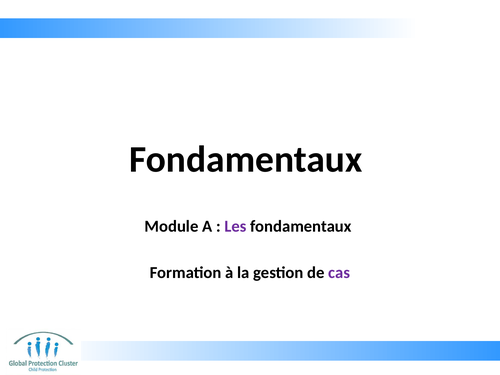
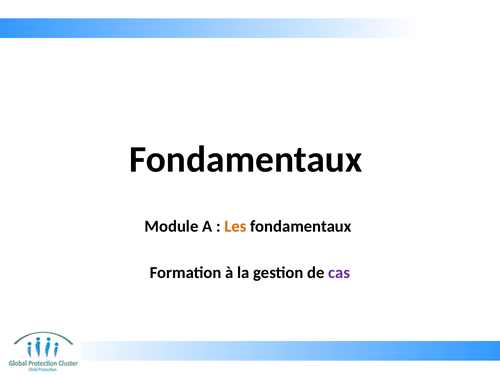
Les colour: purple -> orange (235, 226)
